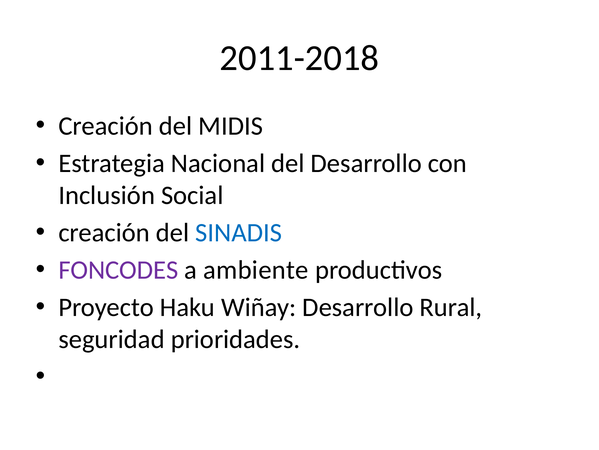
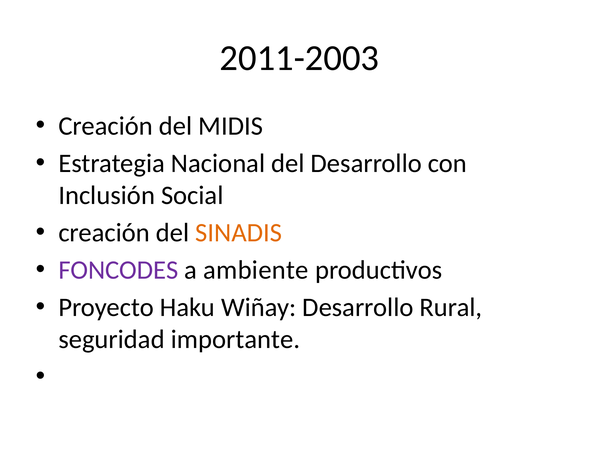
2011-2018: 2011-2018 -> 2011-2003 (299, 58)
SINADIS colour: blue -> orange (239, 232)
prioridades: prioridades -> importante (235, 339)
